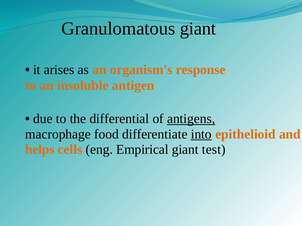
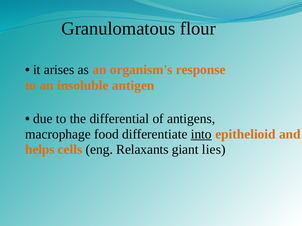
Granulomatous giant: giant -> flour (198, 29)
antigens underline: present -> none (191, 119)
Empirical: Empirical -> Relaxants (142, 150)
test: test -> lies (214, 150)
